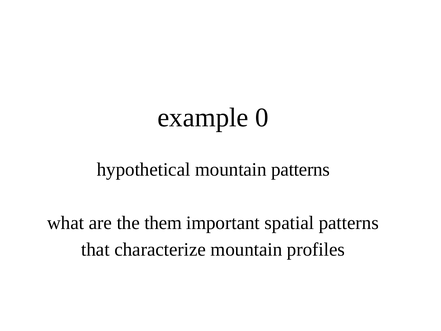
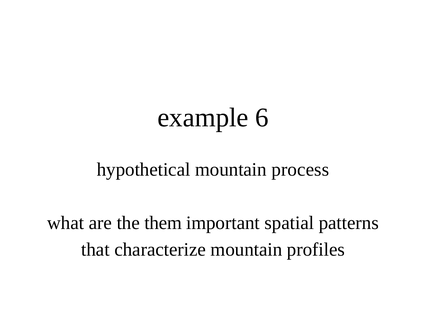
0: 0 -> 6 (262, 118)
mountain patterns: patterns -> process (300, 169)
